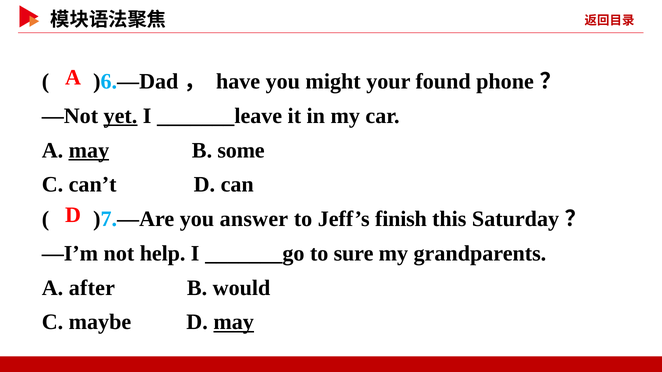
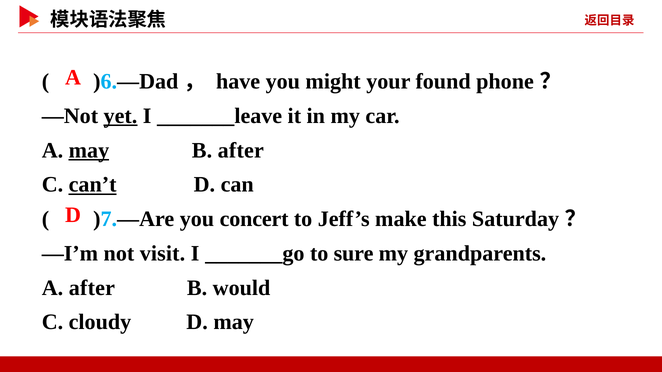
B some: some -> after (241, 150)
can’t underline: none -> present (93, 185)
answer: answer -> concert (254, 219)
finish: finish -> make (401, 219)
help: help -> visit (163, 254)
maybe: maybe -> cloudy (100, 323)
may underline: present -> none (234, 323)
